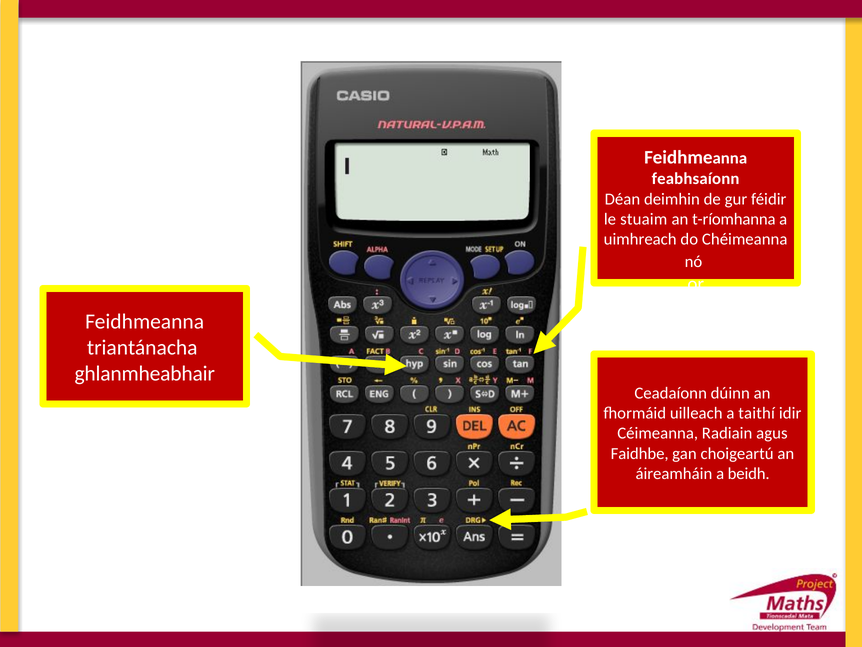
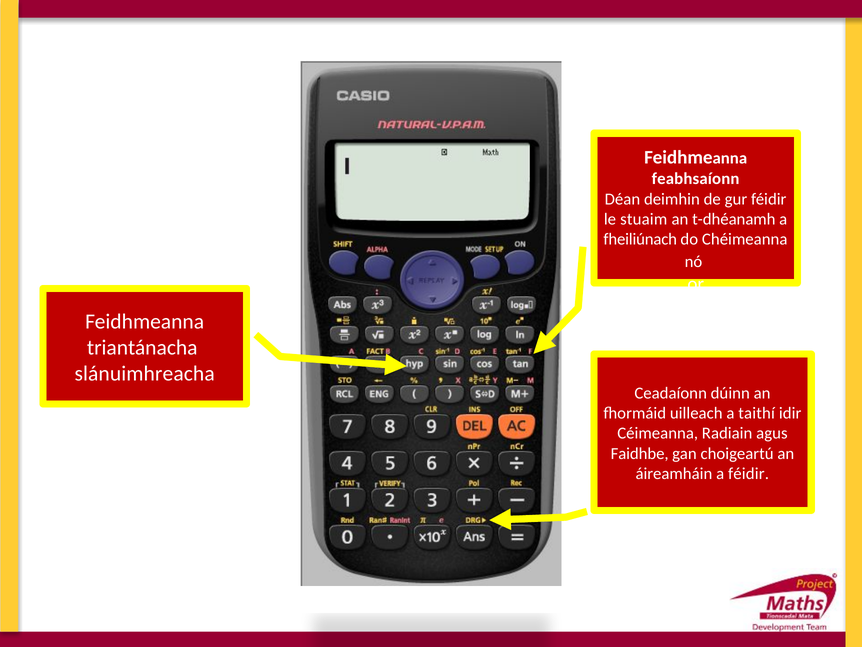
t-ríomhanna: t-ríomhanna -> t-dhéanamh (734, 219)
uimhreach: uimhreach -> fheiliúnach (640, 239)
ghlanmheabhair: ghlanmheabhair -> slánuimhreacha (145, 373)
a beidh: beidh -> féidir (749, 473)
